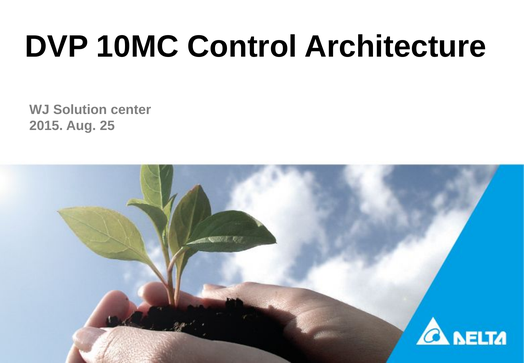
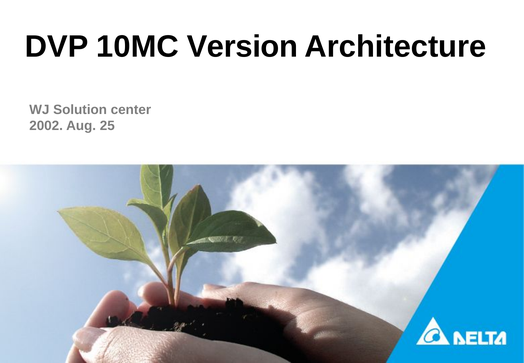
Control: Control -> Version (242, 46)
2015: 2015 -> 2002 (46, 126)
